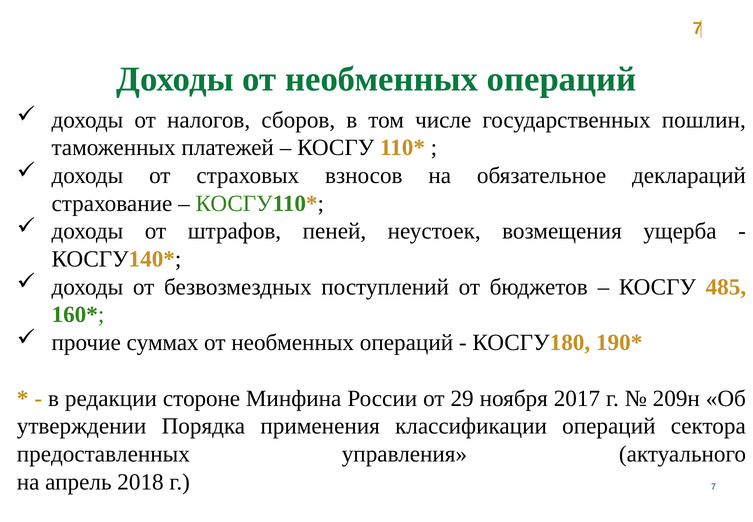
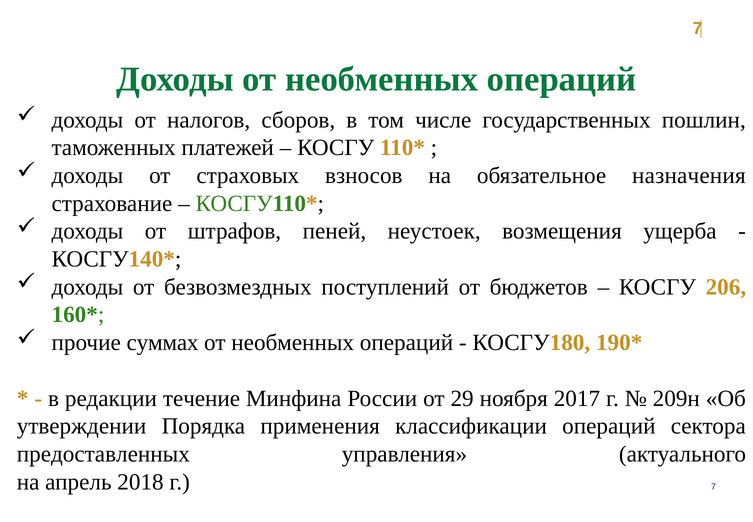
деклараций: деклараций -> назначения (689, 175)
485: 485 -> 206 (726, 287)
стороне: стороне -> течение (202, 398)
